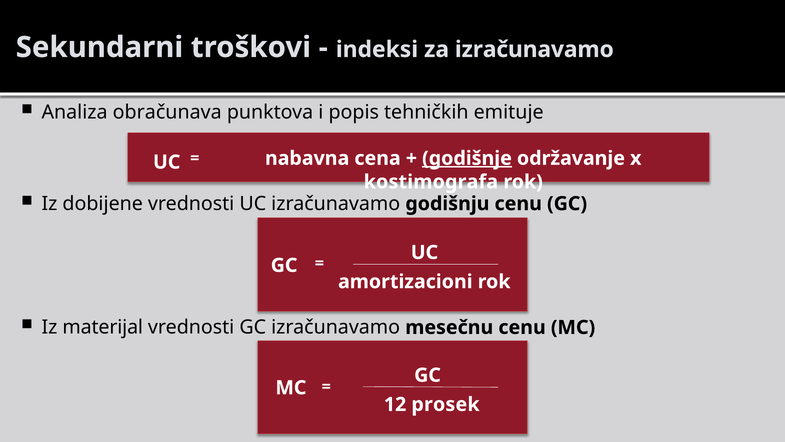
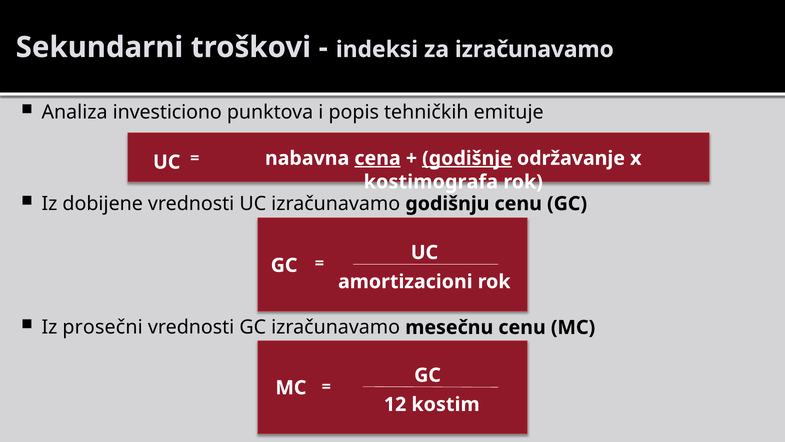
obračunava: obračunava -> investiciono (167, 112)
cena underline: none -> present (378, 158)
materijal: materijal -> prosečni (103, 327)
prosek: prosek -> kostim (446, 404)
